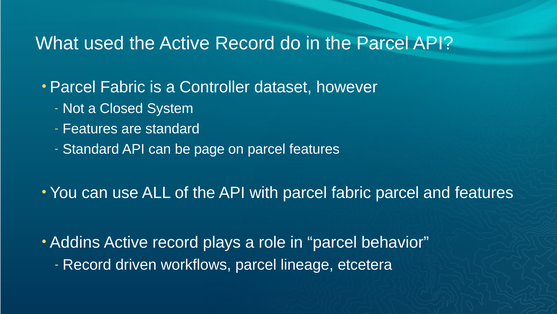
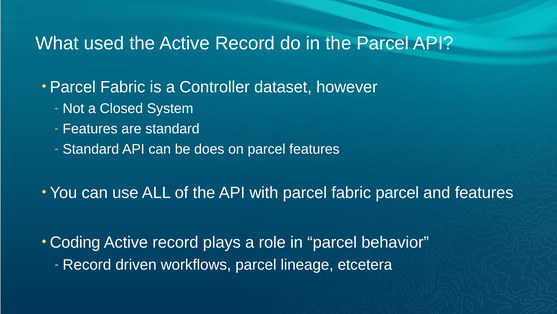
page: page -> does (209, 149)
Addins: Addins -> Coding (75, 242)
